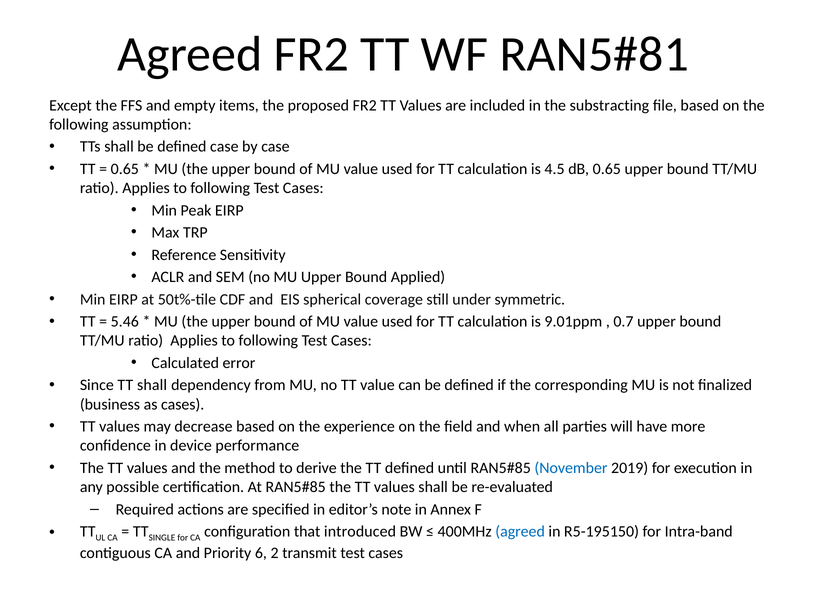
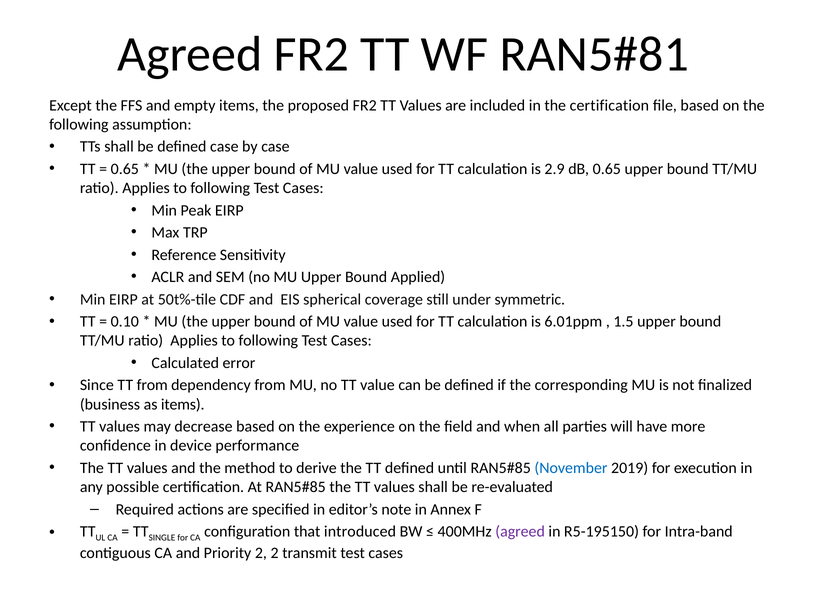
the substracting: substracting -> certification (609, 105)
4.5: 4.5 -> 2.9 (555, 169)
5.46: 5.46 -> 0.10 (125, 322)
9.01ppm: 9.01ppm -> 6.01ppm (573, 322)
0.7: 0.7 -> 1.5 (623, 322)
TT shall: shall -> from (152, 386)
as cases: cases -> items (183, 405)
agreed colour: blue -> purple (520, 532)
Priority 6: 6 -> 2 (261, 554)
